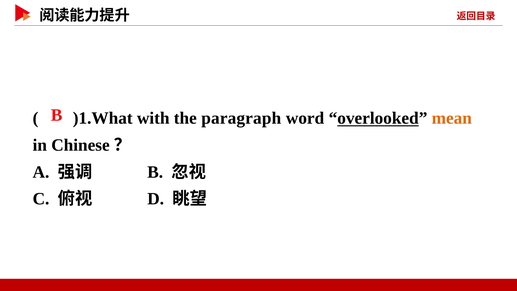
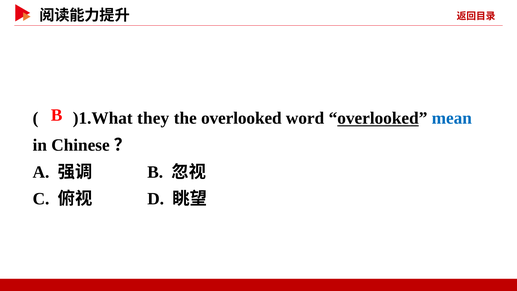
with: with -> they (153, 118)
the paragraph: paragraph -> overlooked (241, 118)
mean colour: orange -> blue (452, 118)
